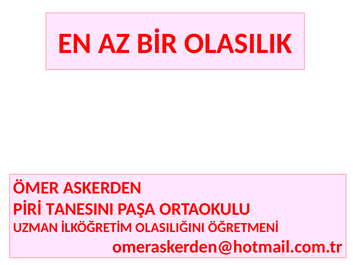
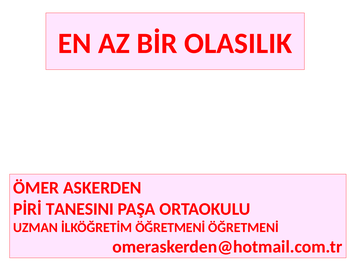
İLKÖĞRETİM OLASILIĞINI: OLASILIĞINI -> ÖĞRETMENİ (170, 227)
